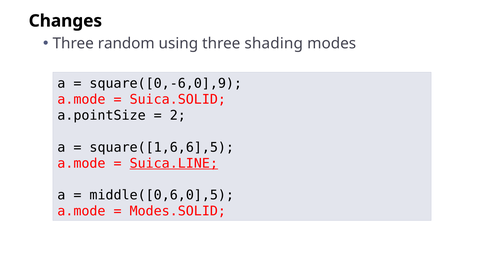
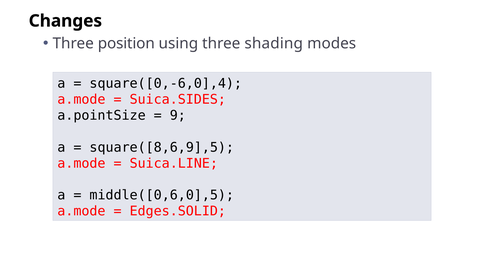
random: random -> position (126, 44)
square([0,-6,0],9: square([0,-6,0],9 -> square([0,-6,0],4 (166, 84)
Suica.SOLID: Suica.SOLID -> Suica.SIDES (178, 100)
2: 2 -> 9 (178, 116)
square([1,6,6],5: square([1,6,6],5 -> square([8,6,9],5 (162, 148)
Suica.LINE underline: present -> none (174, 164)
Modes.SOLID: Modes.SOLID -> Edges.SOLID (178, 211)
